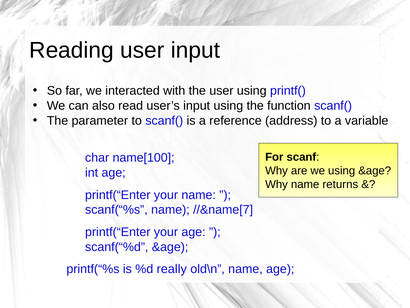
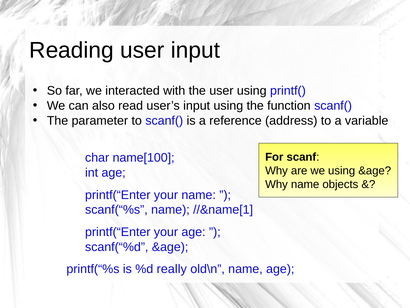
returns: returns -> objects (340, 184)
//&name[7: //&name[7 -> //&name[1 (223, 209)
